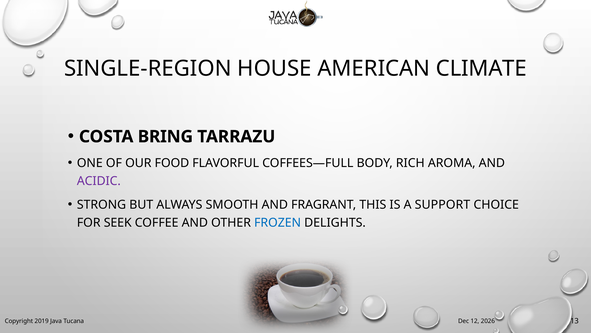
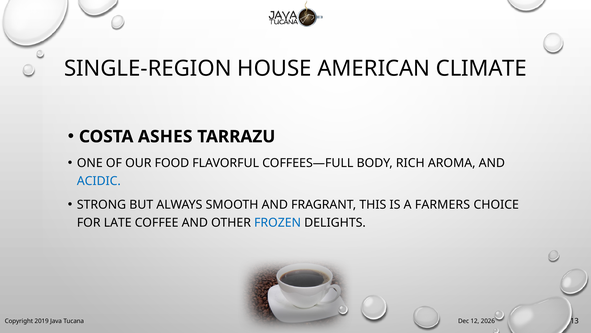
BRING: BRING -> ASHES (165, 136)
ACIDIC colour: purple -> blue (99, 181)
SUPPORT: SUPPORT -> FARMERS (442, 205)
SEEK: SEEK -> LATE (118, 222)
